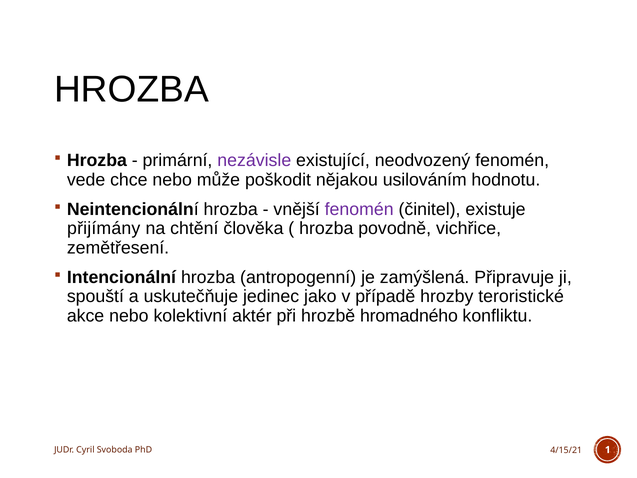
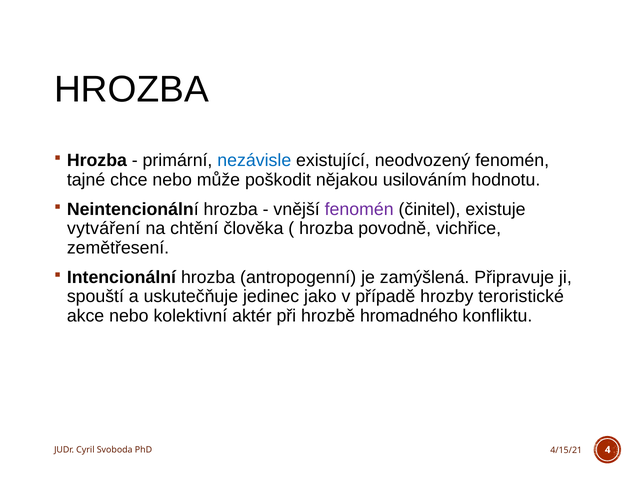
nezávisle colour: purple -> blue (254, 160)
vede: vede -> tajné (86, 180)
přijímány: přijímány -> vytváření (104, 228)
1: 1 -> 4 (608, 450)
